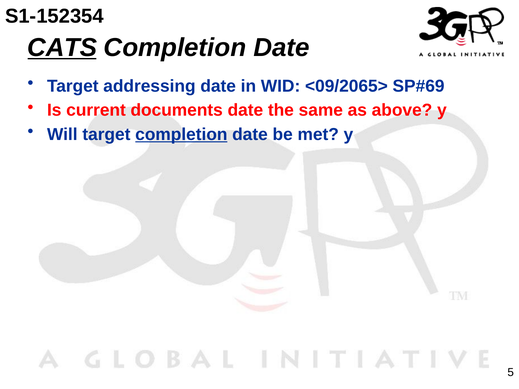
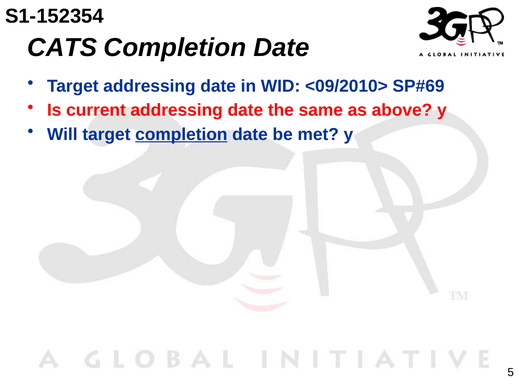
CATS underline: present -> none (62, 48)
<09/2065>: <09/2065> -> <09/2010> (346, 86)
current documents: documents -> addressing (177, 110)
